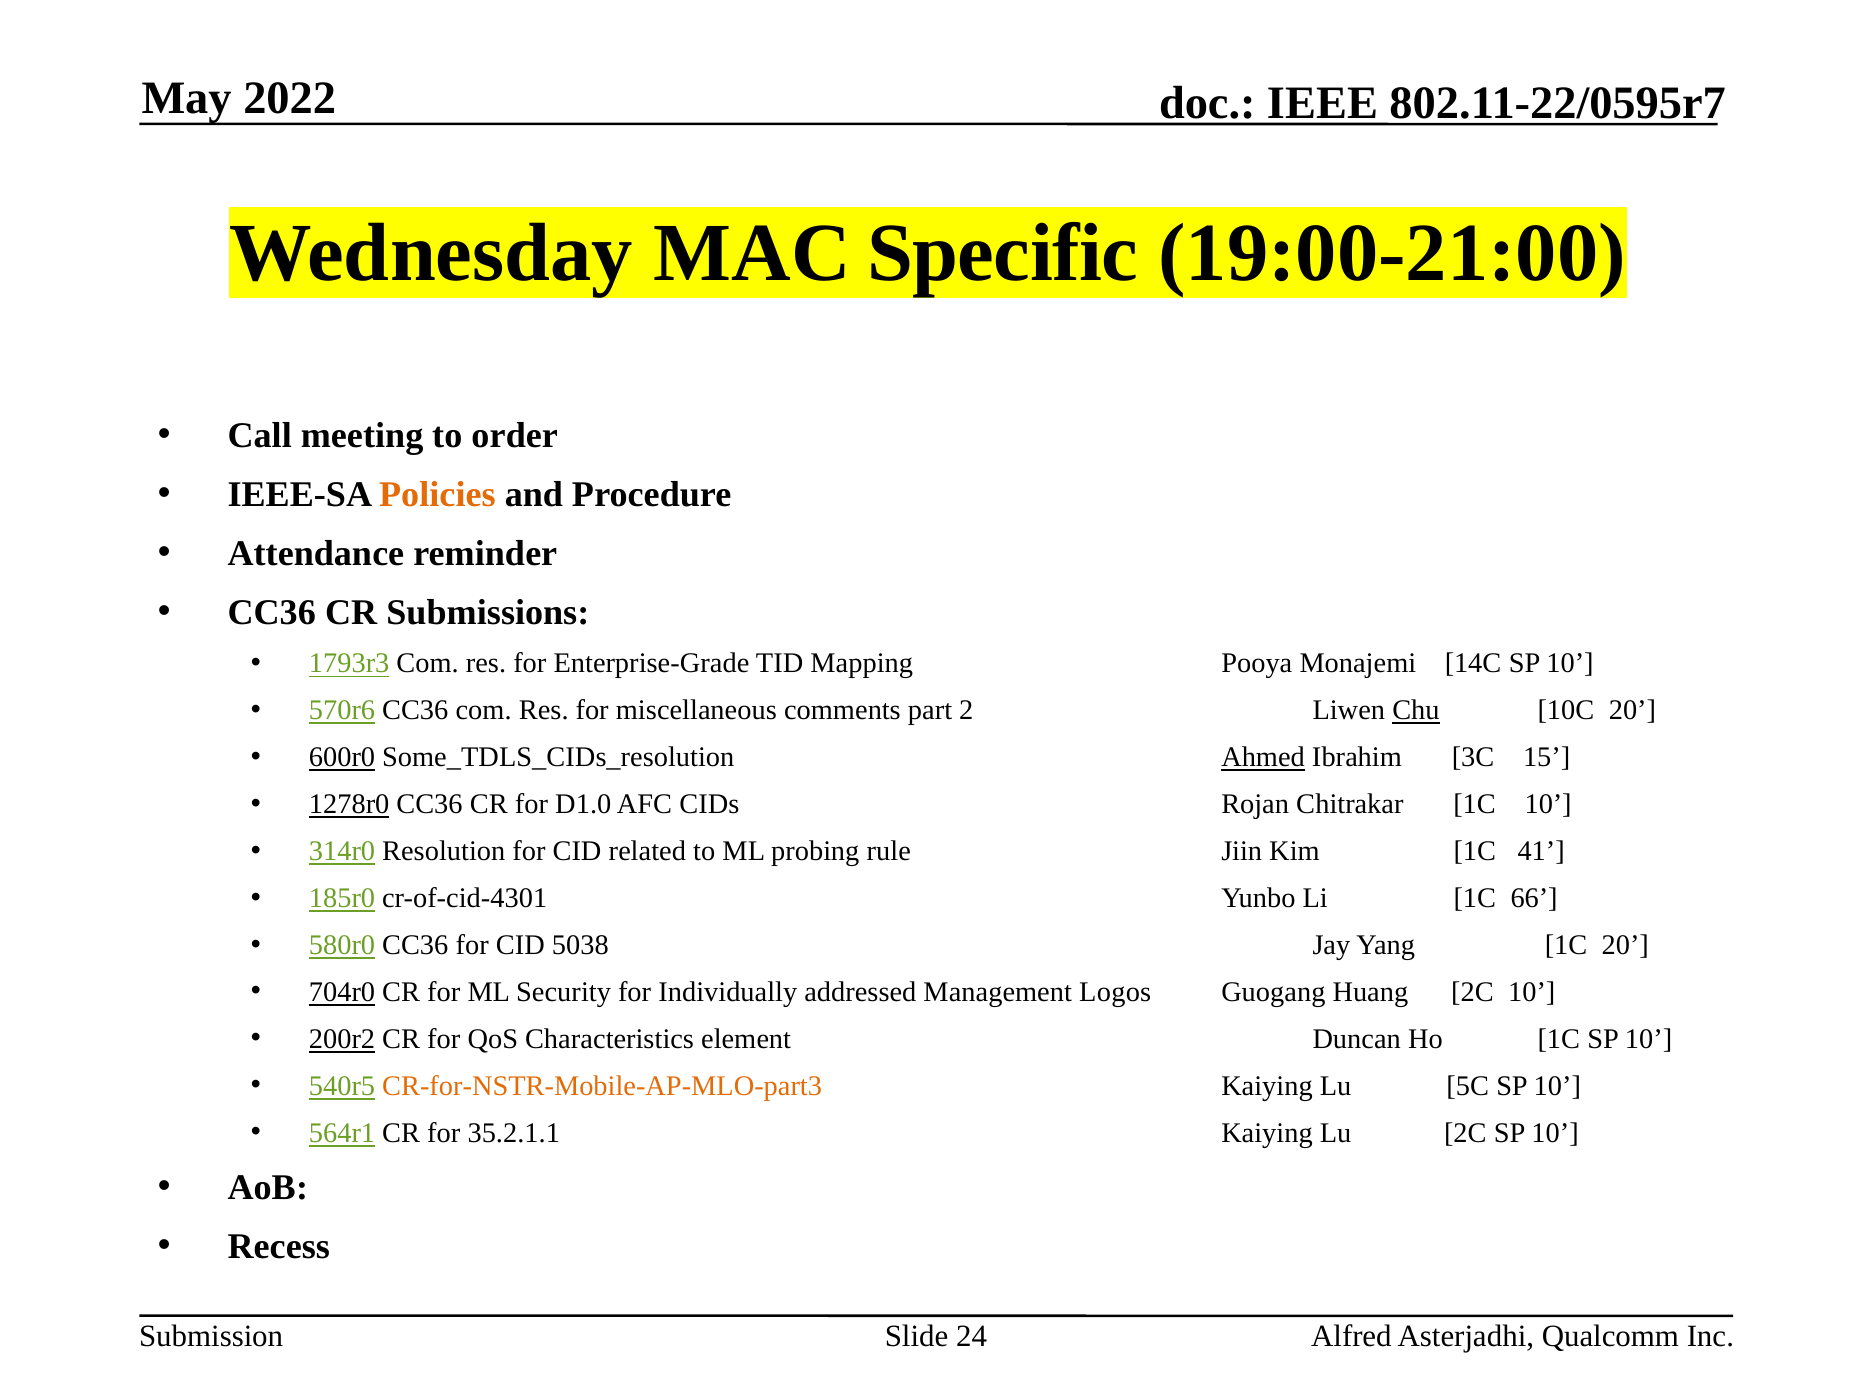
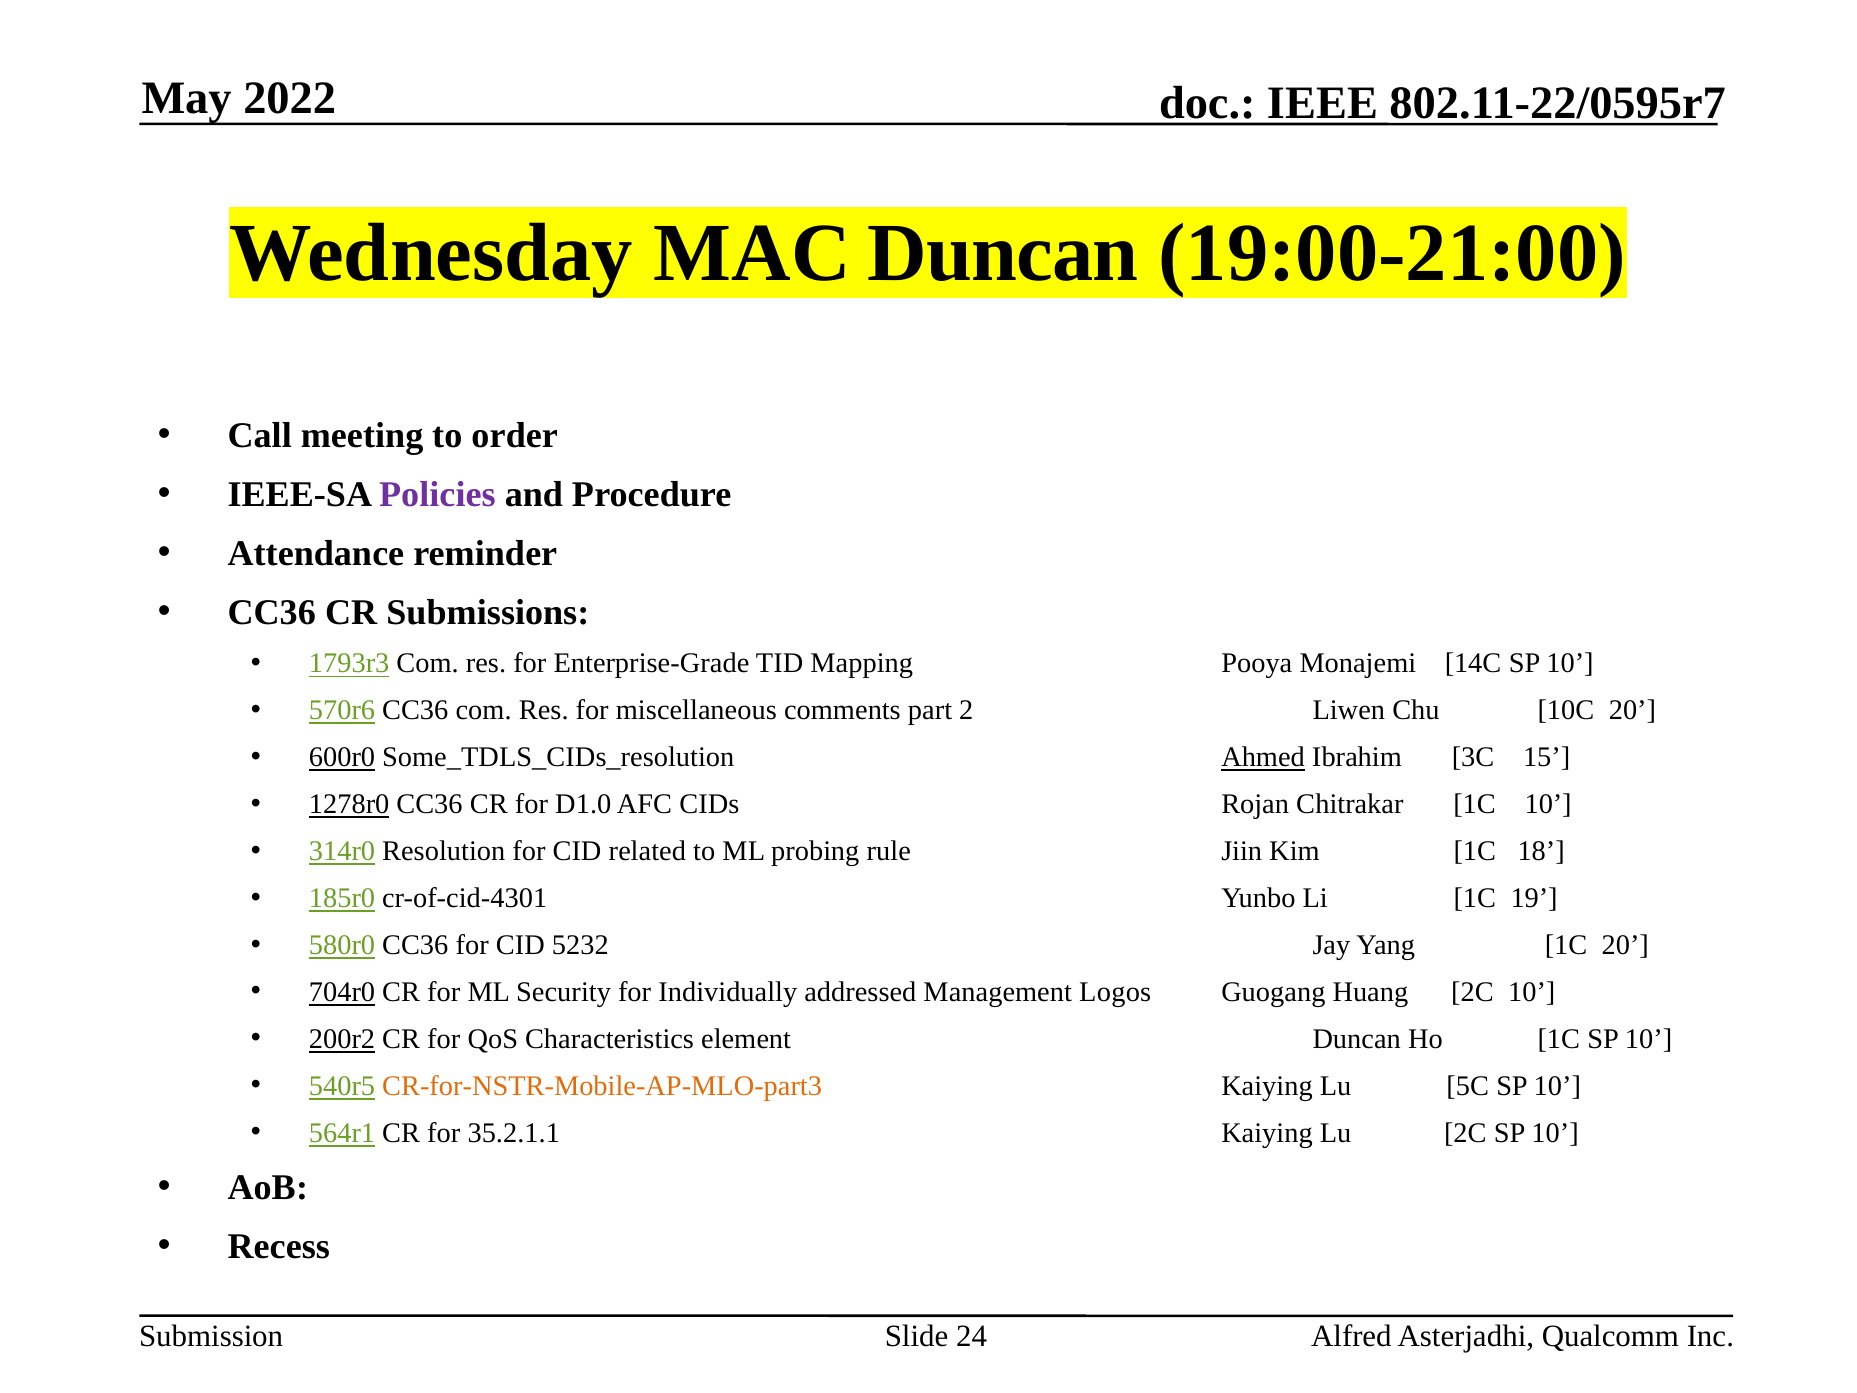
MAC Specific: Specific -> Duncan (1003, 253)
Policies colour: orange -> purple (437, 495)
Chu underline: present -> none (1416, 710)
41: 41 -> 18 (1541, 851)
66: 66 -> 19 (1534, 898)
5038: 5038 -> 5232 (580, 945)
